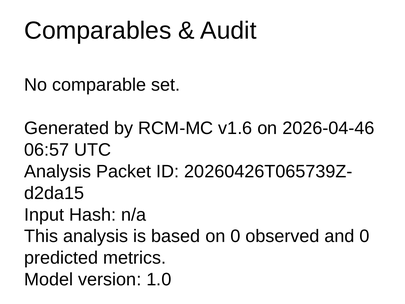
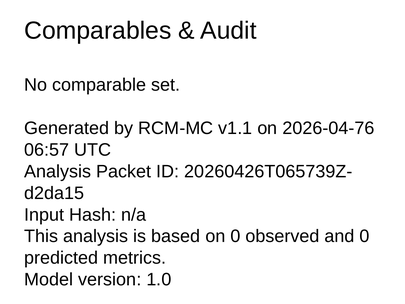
v1.6: v1.6 -> v1.1 (235, 128)
2026-04-46: 2026-04-46 -> 2026-04-76 (328, 128)
